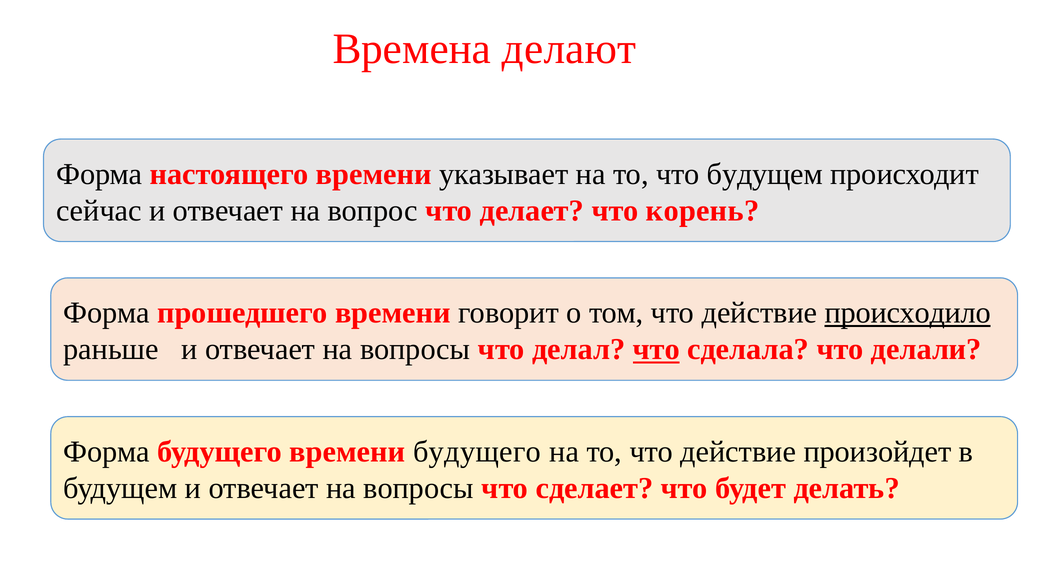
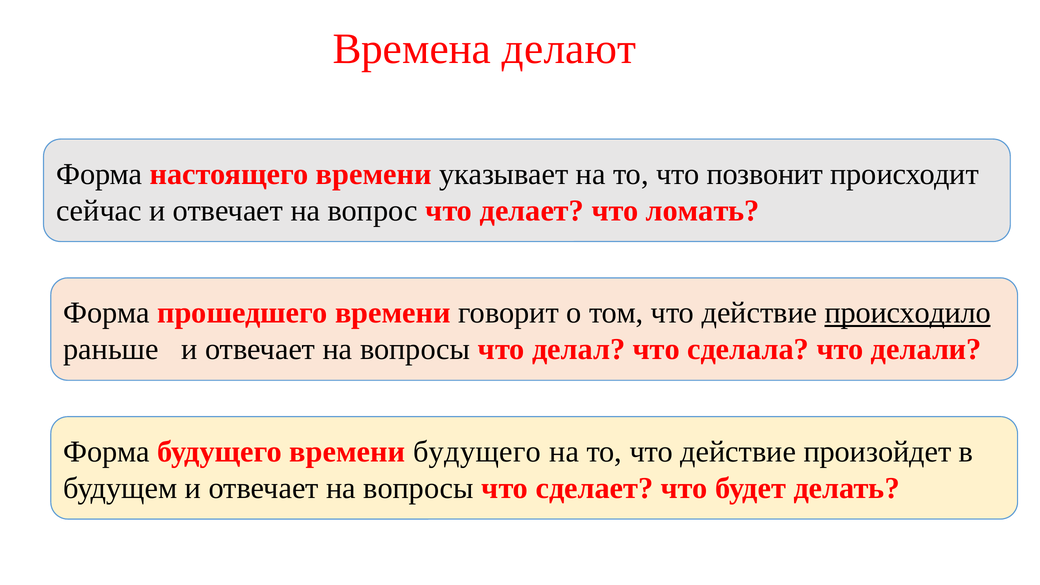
что будущем: будущем -> позвонит (765, 174)
корень: корень -> ломать (703, 211)
что underline: present -> none (656, 349)
